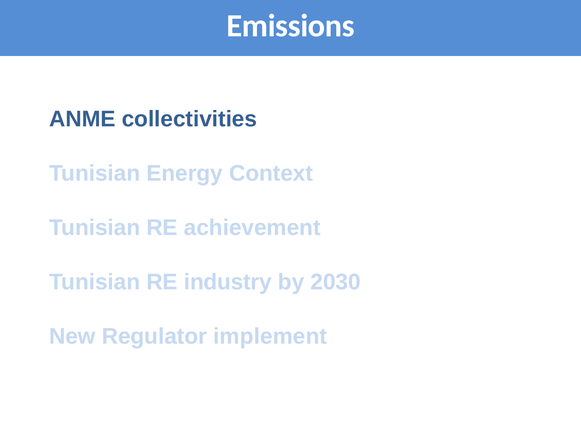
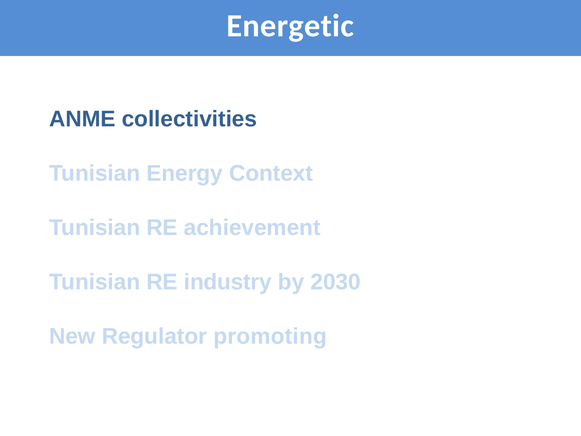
Emissions: Emissions -> Energetic (290, 26)
implement: implement -> promoting (270, 336)
